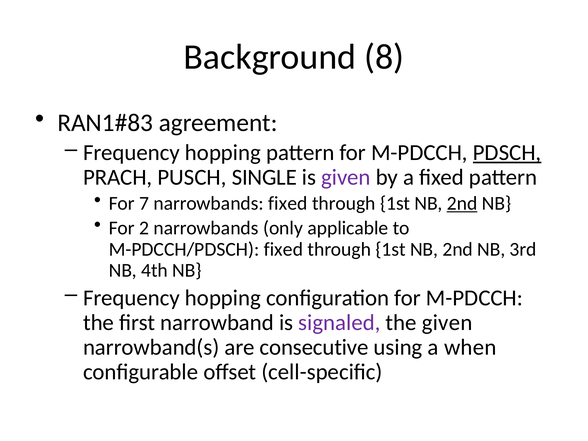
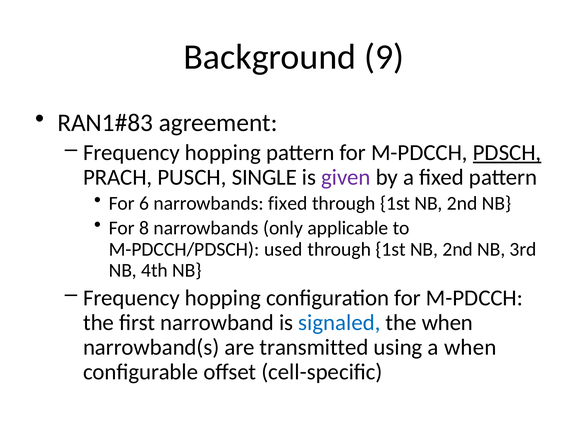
8: 8 -> 9 (384, 57)
7: 7 -> 6 (144, 203)
2nd underline: present -> none (462, 203)
2: 2 -> 8 (144, 228)
M-PDCCH/PDSCH fixed: fixed -> used (283, 249)
signaled colour: purple -> blue (339, 323)
the given: given -> when (447, 323)
consecutive: consecutive -> transmitted (314, 347)
